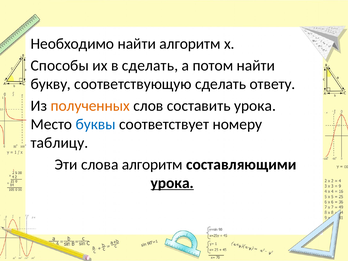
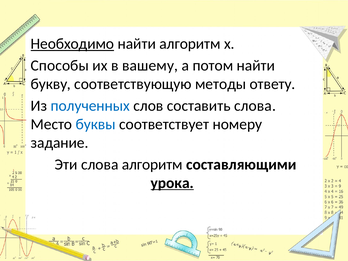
Необходимо underline: none -> present (72, 44)
в сделать: сделать -> вашему (150, 65)
соответствующую сделать: сделать -> методы (221, 84)
полученных colour: orange -> blue (90, 106)
составить урока: урока -> слова (255, 106)
таблицу: таблицу -> задание (60, 143)
